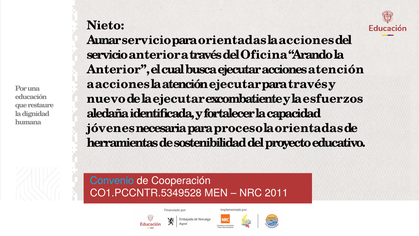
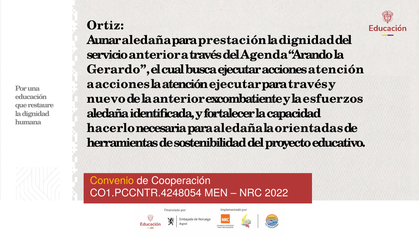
Nieto: Nieto -> Ortiz (105, 25)
Aunar servicio: servicio -> aledaña (147, 40)
para orientadas: orientadas -> prestación (232, 40)
acciones: acciones -> dignidad (307, 40)
Oficina: Oficina -> Agenda (264, 55)
Anterior: Anterior -> Gerardo (118, 69)
la ejecutar: ejecutar -> anterior (179, 99)
jóvenes: jóvenes -> hacerlo (111, 128)
para proceso: proceso -> aledaña (238, 128)
Convenio colour: light blue -> yellow (112, 180)
CO1.PCCNTR.5349528: CO1.PCCNTR.5349528 -> CO1.PCCNTR.4248054 (146, 193)
2011: 2011 -> 2022 (276, 193)
